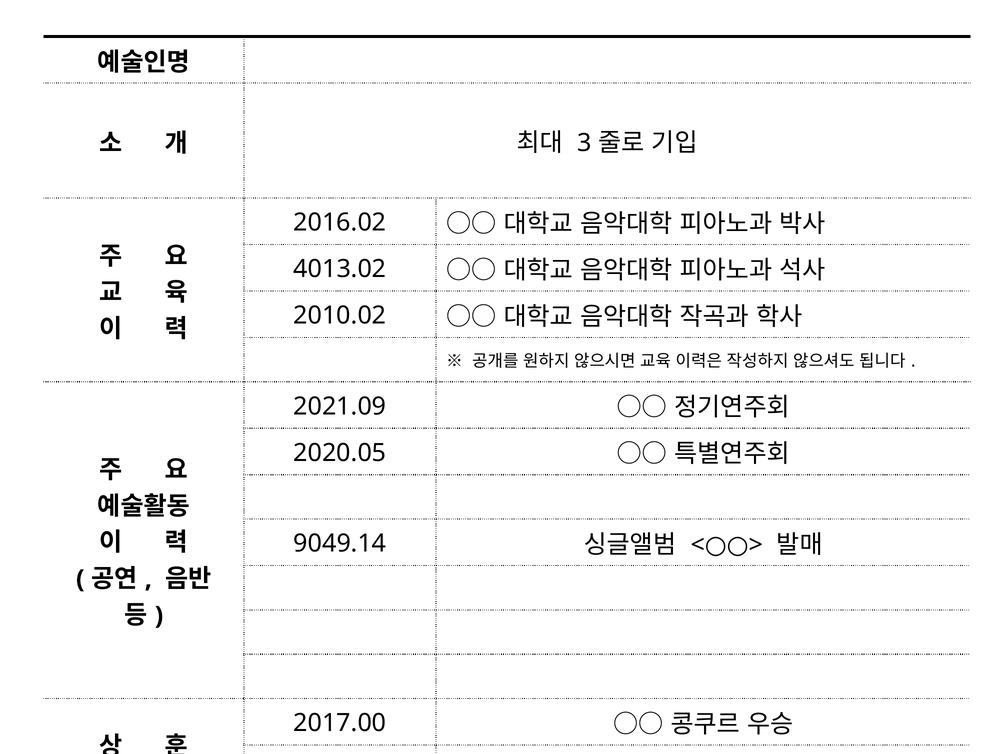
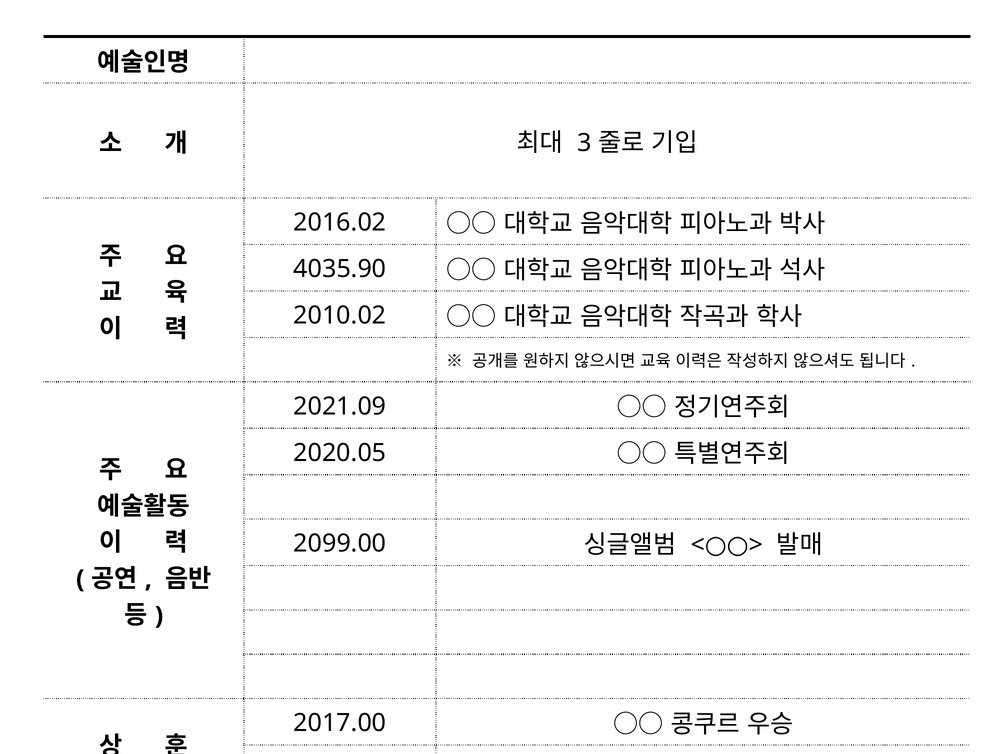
4013.02: 4013.02 -> 4035.90 (340, 269)
9049.14: 9049.14 -> 2099.00 (340, 544)
